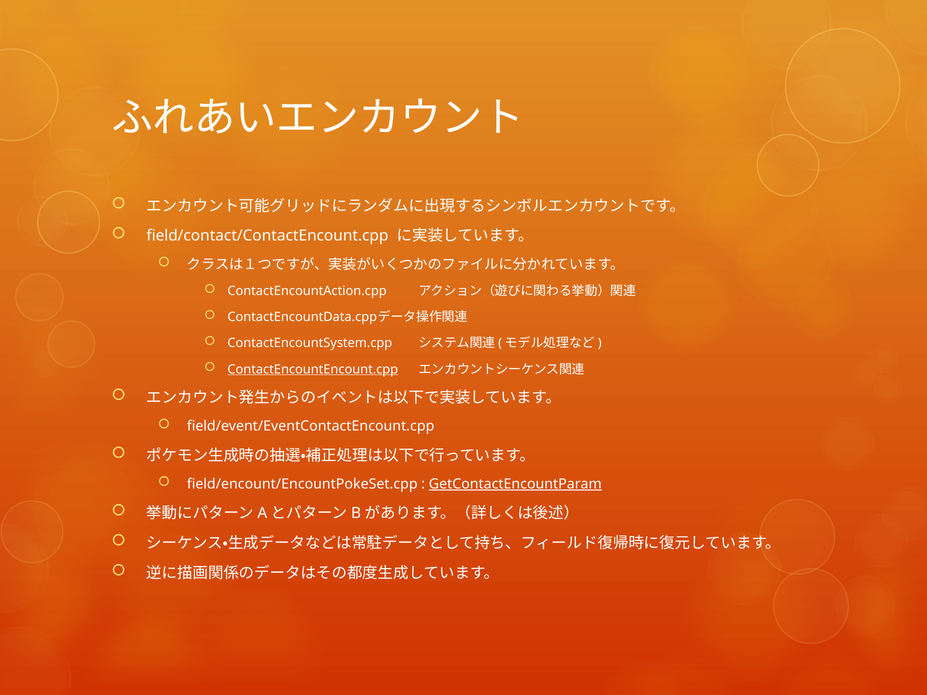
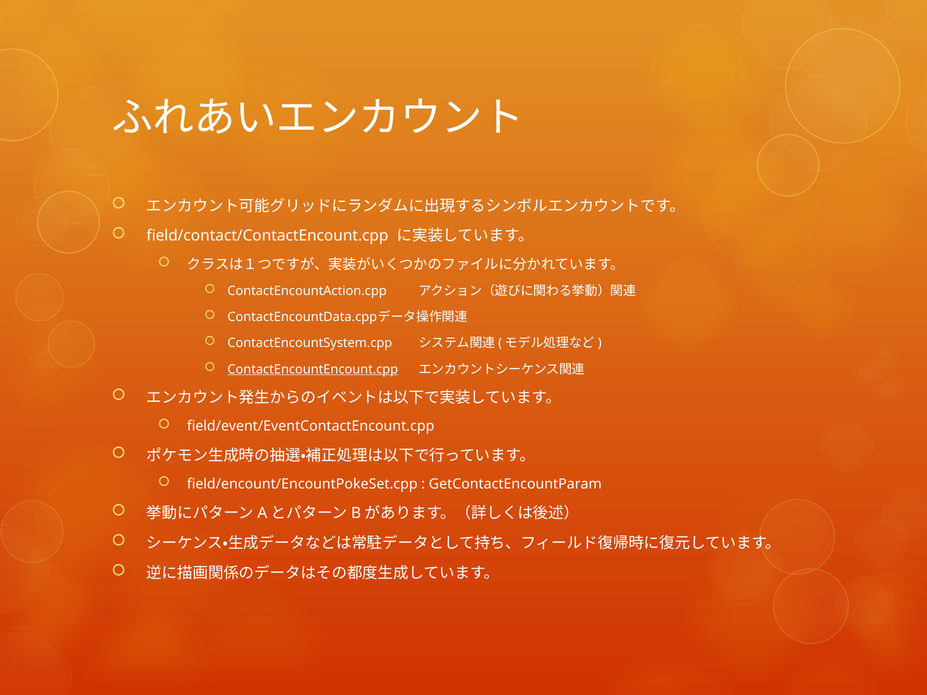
GetContactEncountParam underline: present -> none (515, 484)
